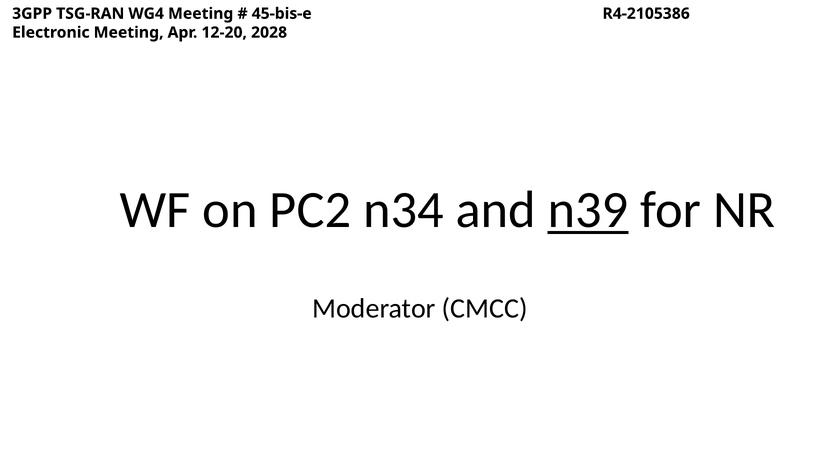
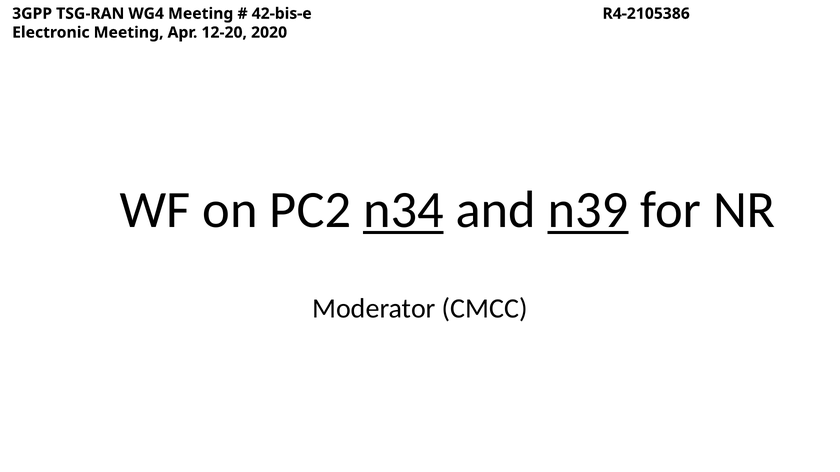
45-bis-e: 45-bis-e -> 42-bis-e (282, 14)
2028: 2028 -> 2020 (269, 33)
n34 underline: none -> present (403, 210)
